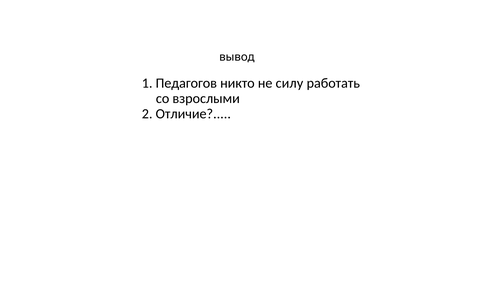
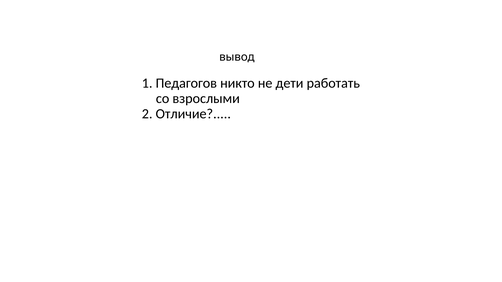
силу: силу -> дети (290, 83)
